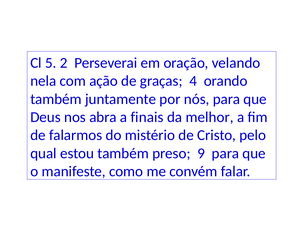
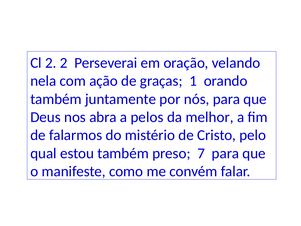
Cl 5: 5 -> 2 (51, 63)
4: 4 -> 1 (193, 81)
finais: finais -> pelos (147, 117)
9: 9 -> 7 (201, 153)
